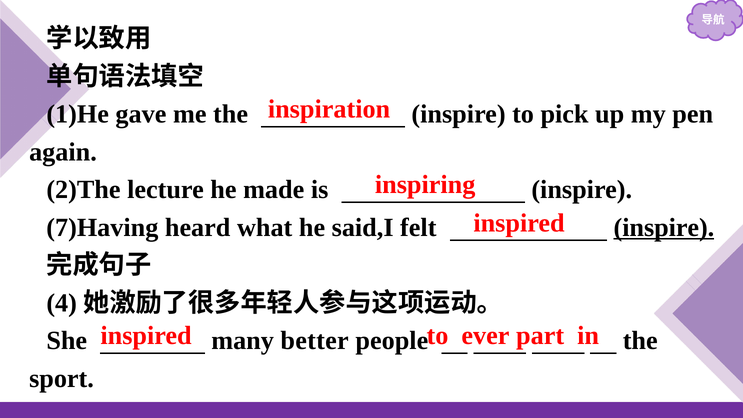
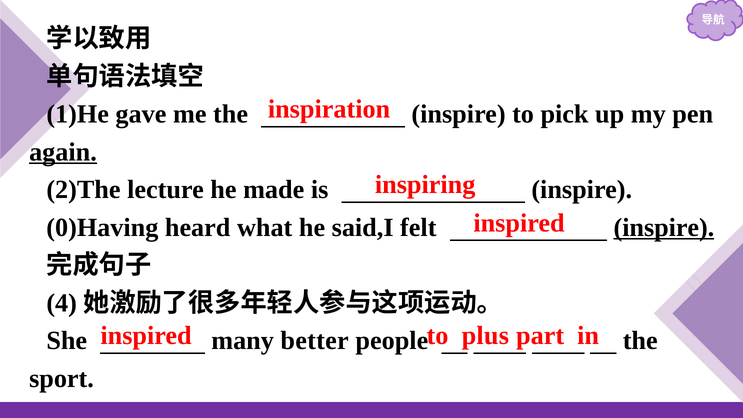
again underline: none -> present (63, 152)
7)Having: 7)Having -> 0)Having (102, 227)
ever: ever -> plus (485, 336)
